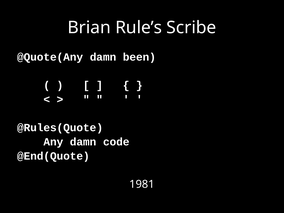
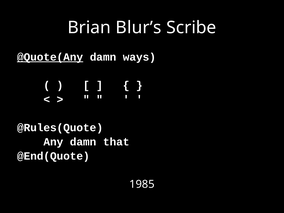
Rule’s: Rule’s -> Blur’s (138, 27)
@Quote(Any underline: none -> present (50, 57)
been: been -> ways (139, 57)
code: code -> that (116, 142)
1981: 1981 -> 1985 (142, 184)
